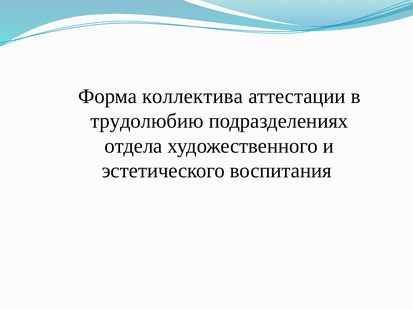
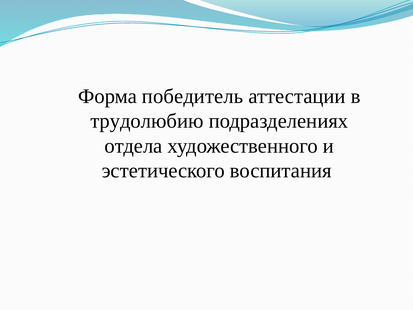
коллектива: коллектива -> победитель (193, 96)
